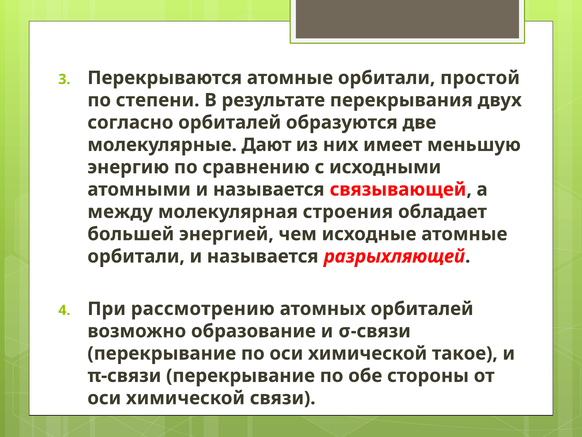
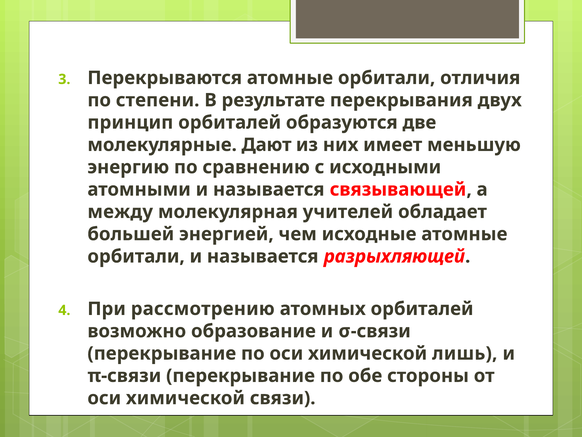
простой: простой -> отличия (480, 78)
согласно: согласно -> принцип (130, 122)
строения: строения -> учителей (348, 212)
такое: такое -> лишь (465, 353)
